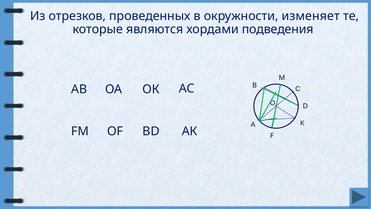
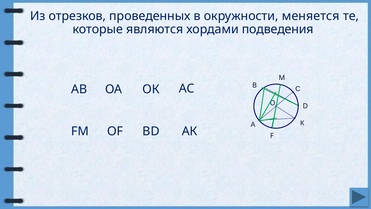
изменяет: изменяет -> меняется (311, 16)
